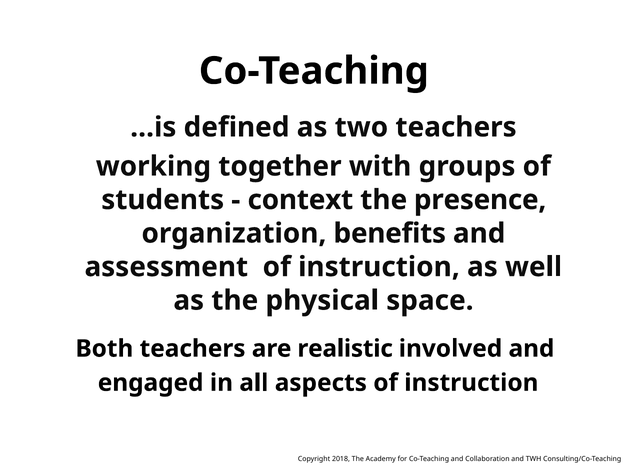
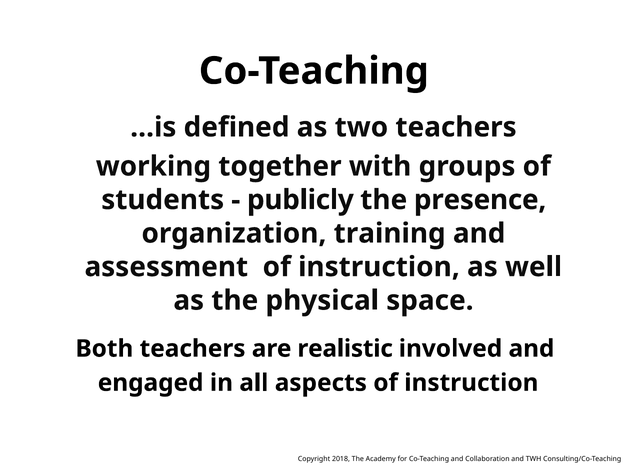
context: context -> publicly (300, 200)
benefits: benefits -> training (390, 233)
